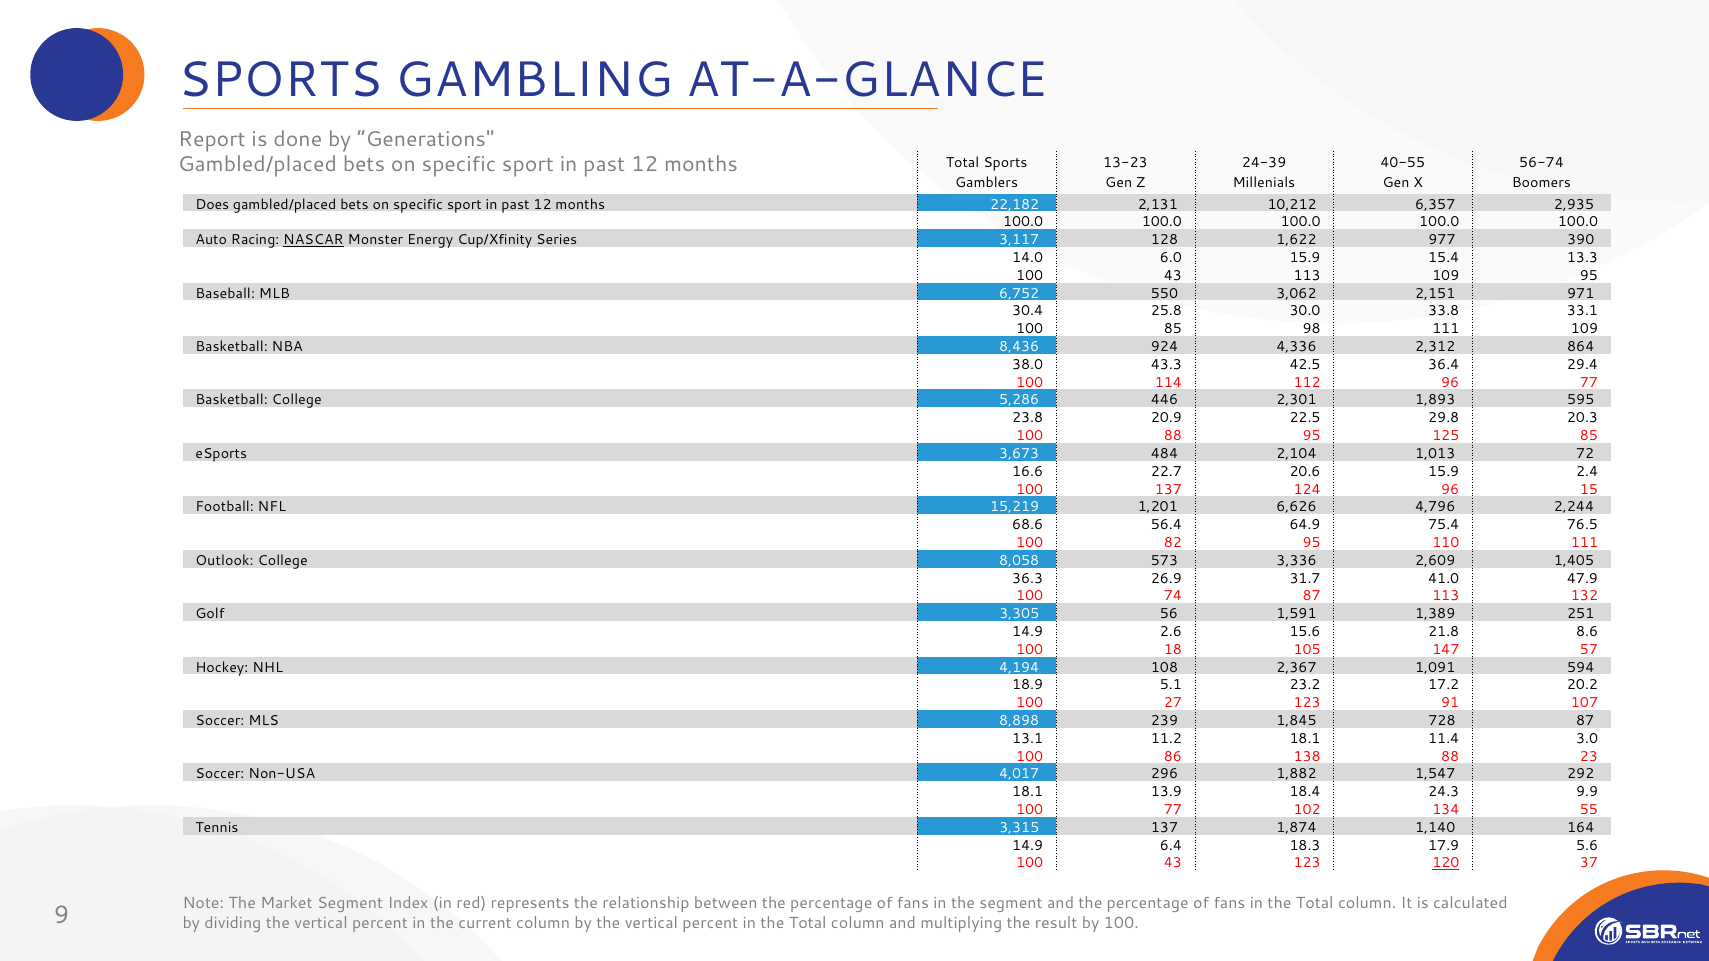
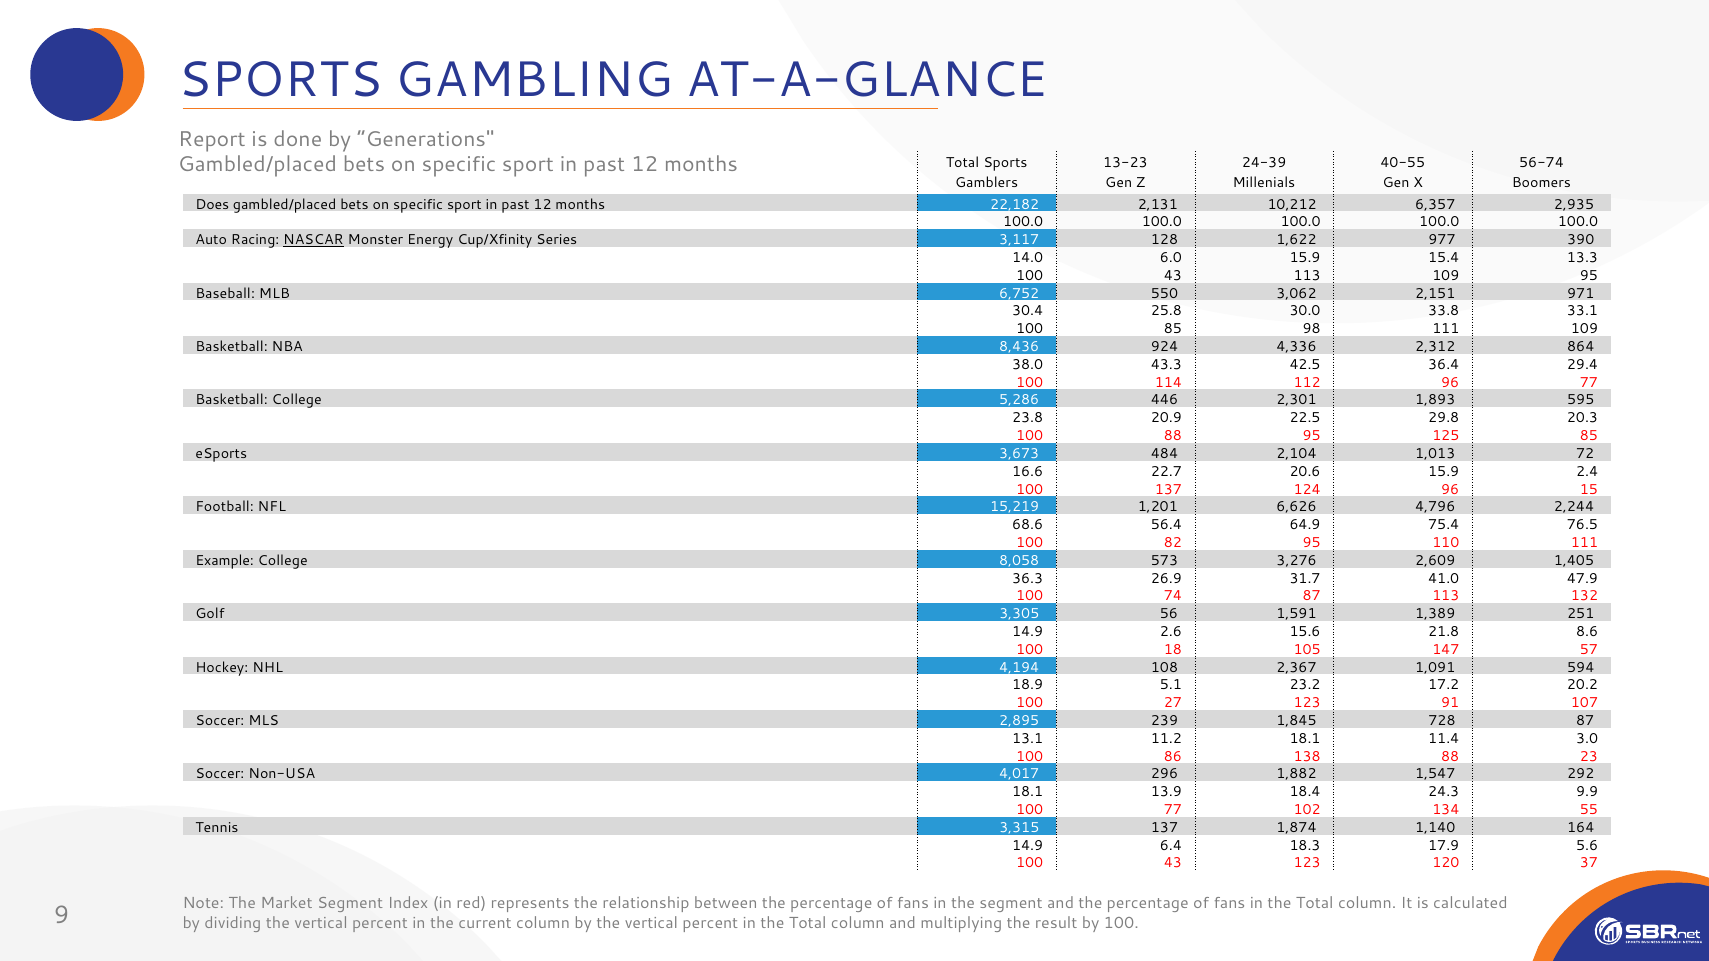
Outlook: Outlook -> Example (225, 561)
3,336: 3,336 -> 3,276 (1297, 561)
8,898: 8,898 -> 2,895 (1019, 721)
120 underline: present -> none (1446, 864)
